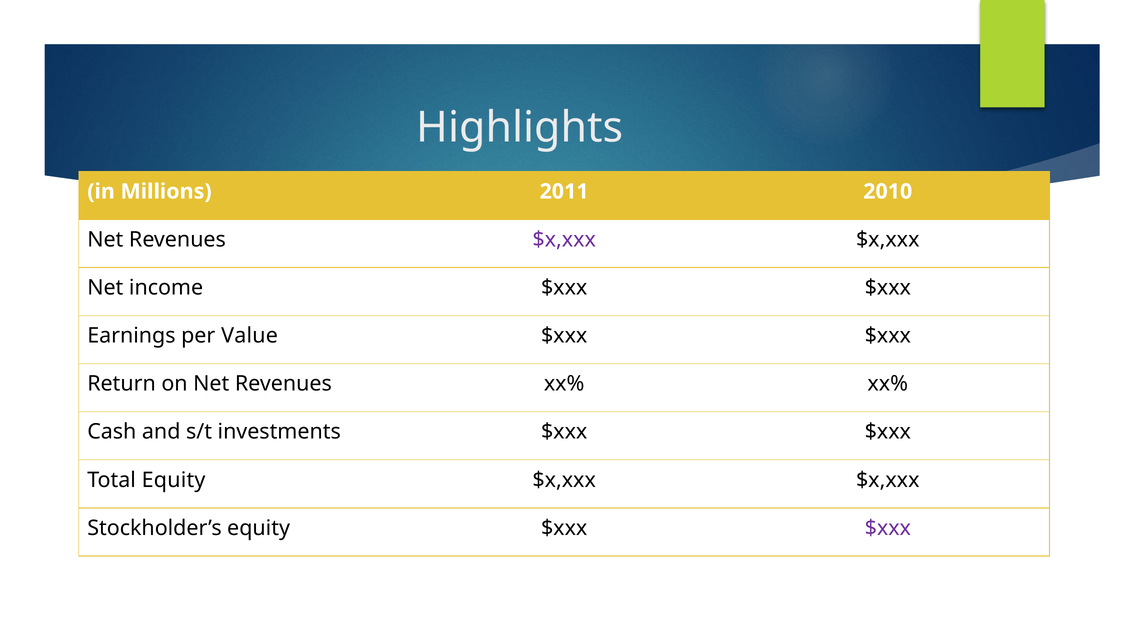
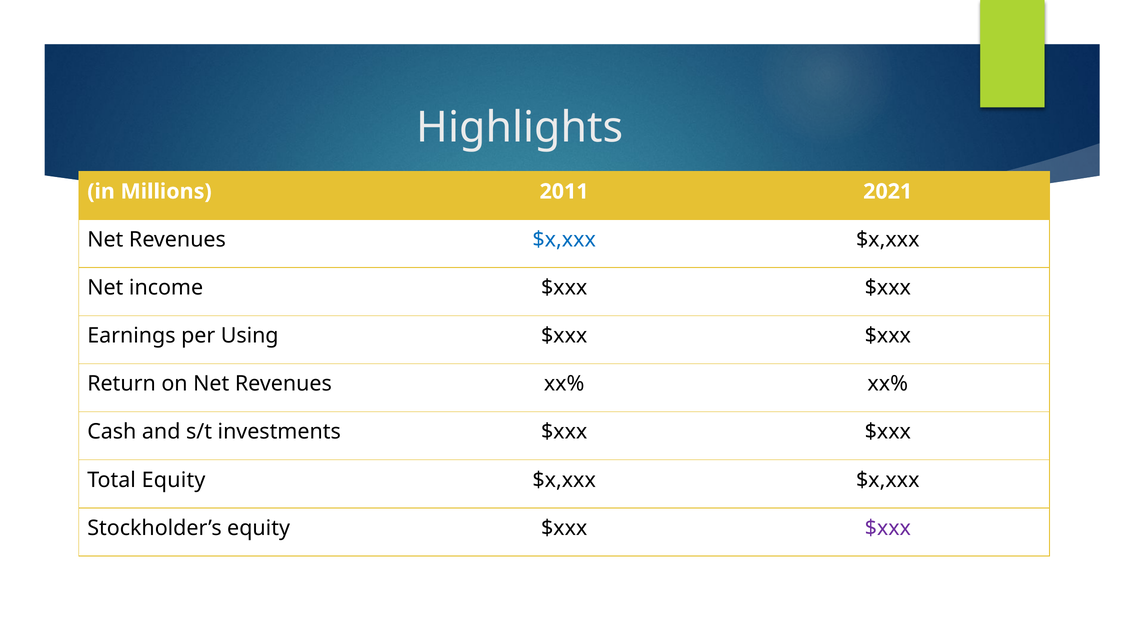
2010: 2010 -> 2021 (888, 192)
$x,xxx colour: purple -> blue (564, 240)
Value: Value -> Using (250, 336)
